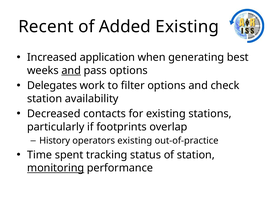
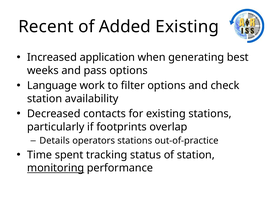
and underline: present -> none (71, 70)
Delegates: Delegates -> Language (52, 85)
History: History -> Details (55, 140)
operators existing: existing -> stations (135, 140)
